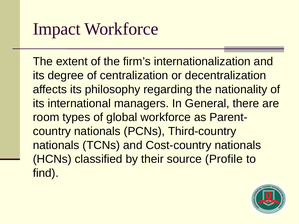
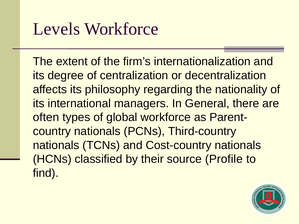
Impact: Impact -> Levels (57, 29)
room: room -> often (46, 117)
